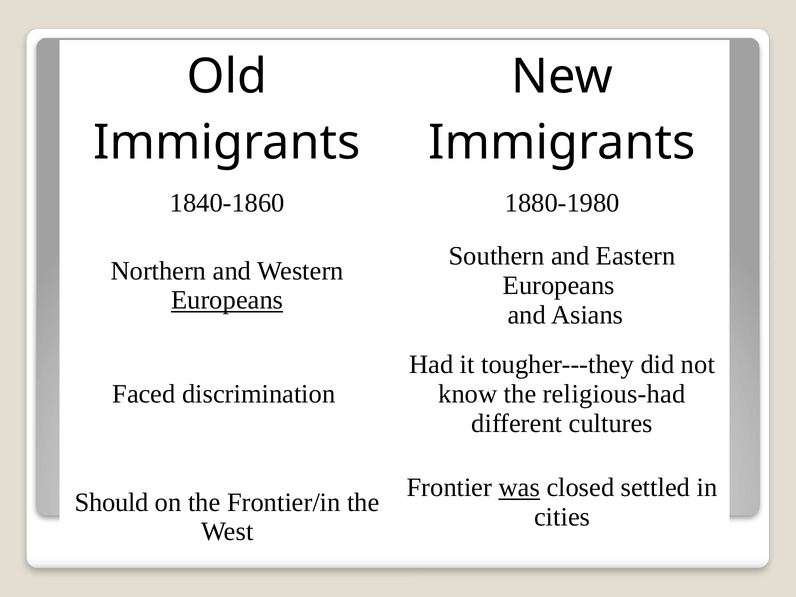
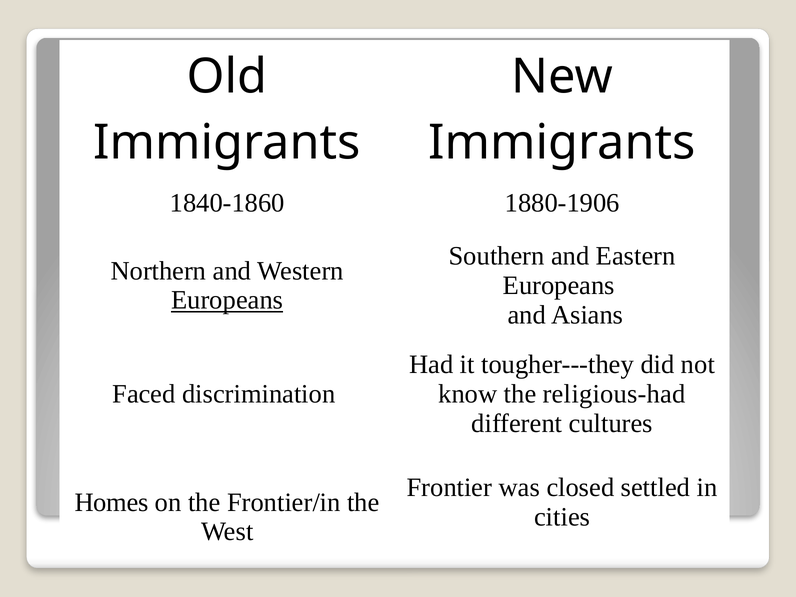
1880-1980: 1880-1980 -> 1880-1906 (562, 203)
was underline: present -> none (519, 488)
Should: Should -> Homes (112, 502)
